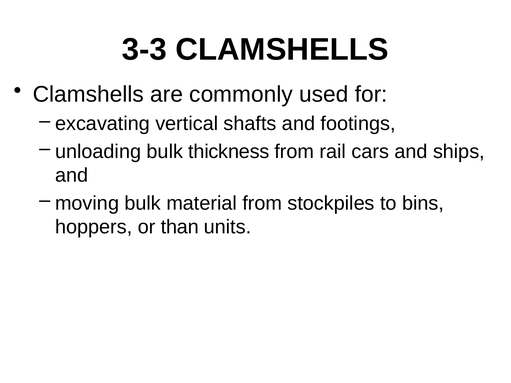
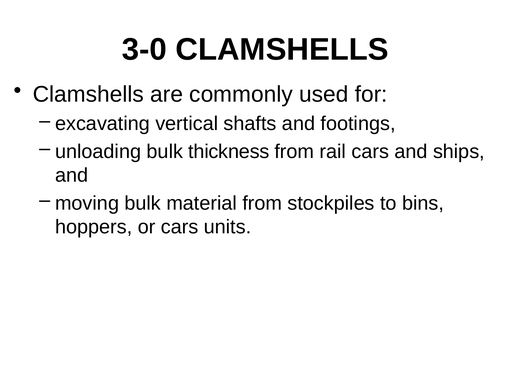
3-3: 3-3 -> 3-0 (144, 49)
or than: than -> cars (180, 227)
